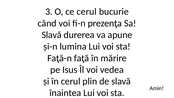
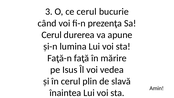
Slavă: Slavă -> Cerul (52, 35)
